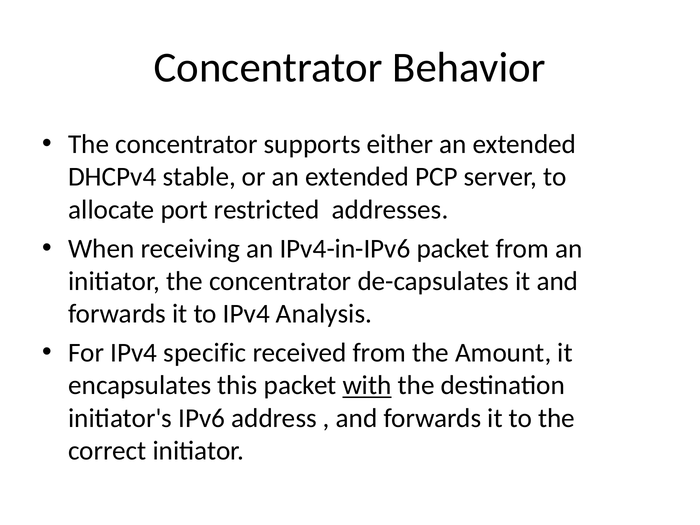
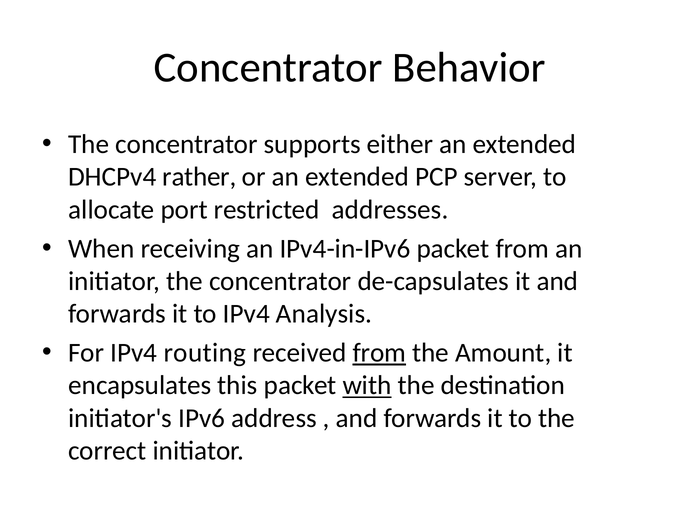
stable: stable -> rather (199, 177)
specific: specific -> routing (205, 353)
from underline: none -> present (379, 353)
